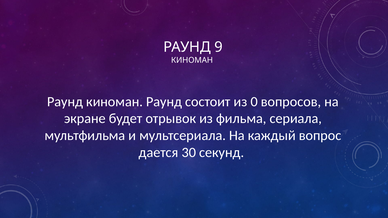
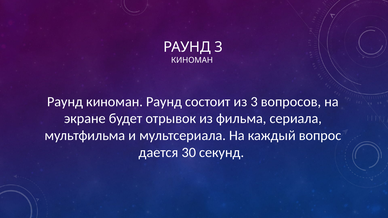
РАУНД 9: 9 -> 3 (219, 47)
из 0: 0 -> 3 (254, 102)
